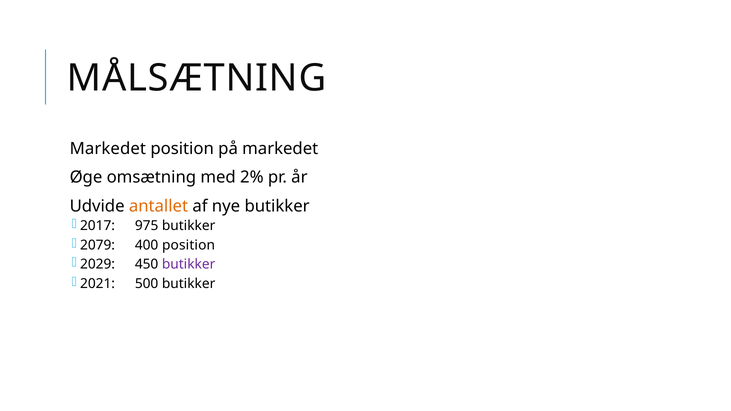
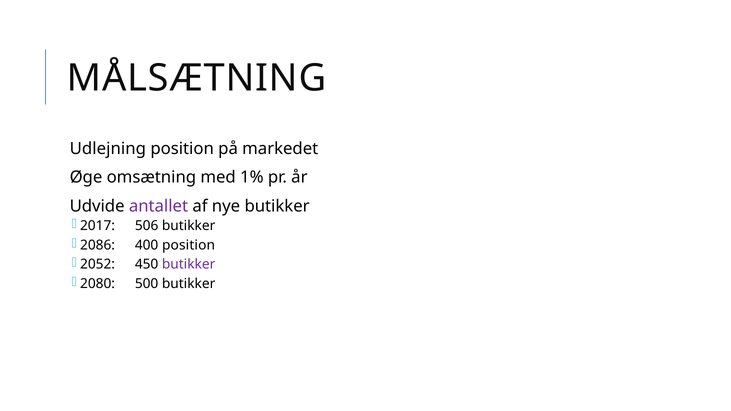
Markedet: Markedet -> Udlejning (108, 149)
2%: 2% -> 1% (252, 177)
antallet colour: orange -> purple (158, 206)
975: 975 -> 506 (147, 226)
2079: 2079 -> 2086 (98, 245)
2029: 2029 -> 2052 (98, 265)
2021: 2021 -> 2080 (98, 284)
